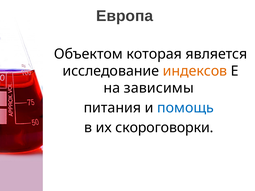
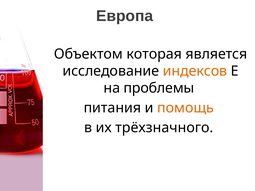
зависимы: зависимы -> проблемы (159, 88)
помощь colour: blue -> orange (186, 108)
скороговорки: скороговорки -> трёхзначного (164, 128)
